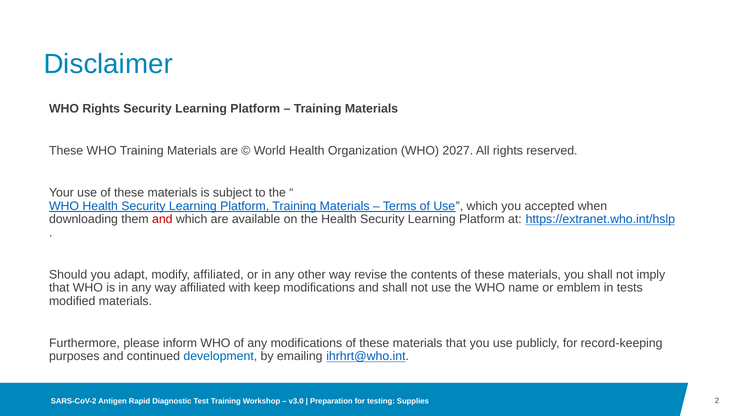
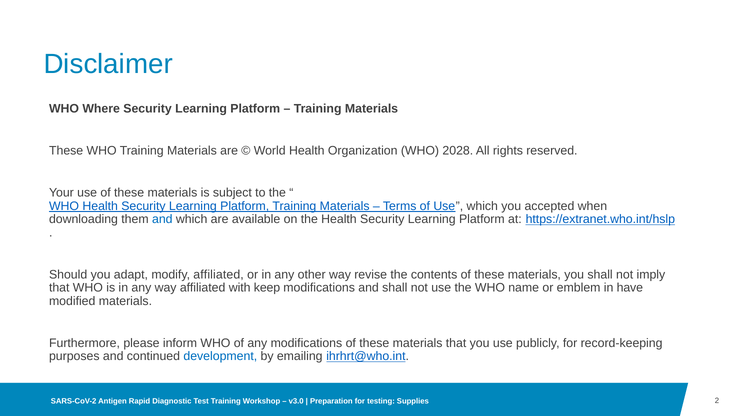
WHO Rights: Rights -> Where (101, 109)
2027: 2027 -> 2028 (458, 151)
and colour: red -> blue (162, 219)
tests: tests -> have (630, 288)
